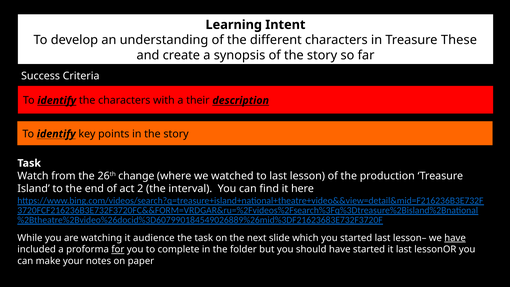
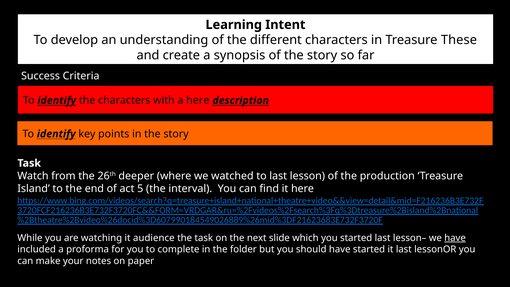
a their: their -> here (198, 100)
change: change -> deeper (136, 176)
2: 2 -> 5 (140, 189)
for underline: present -> none (118, 249)
